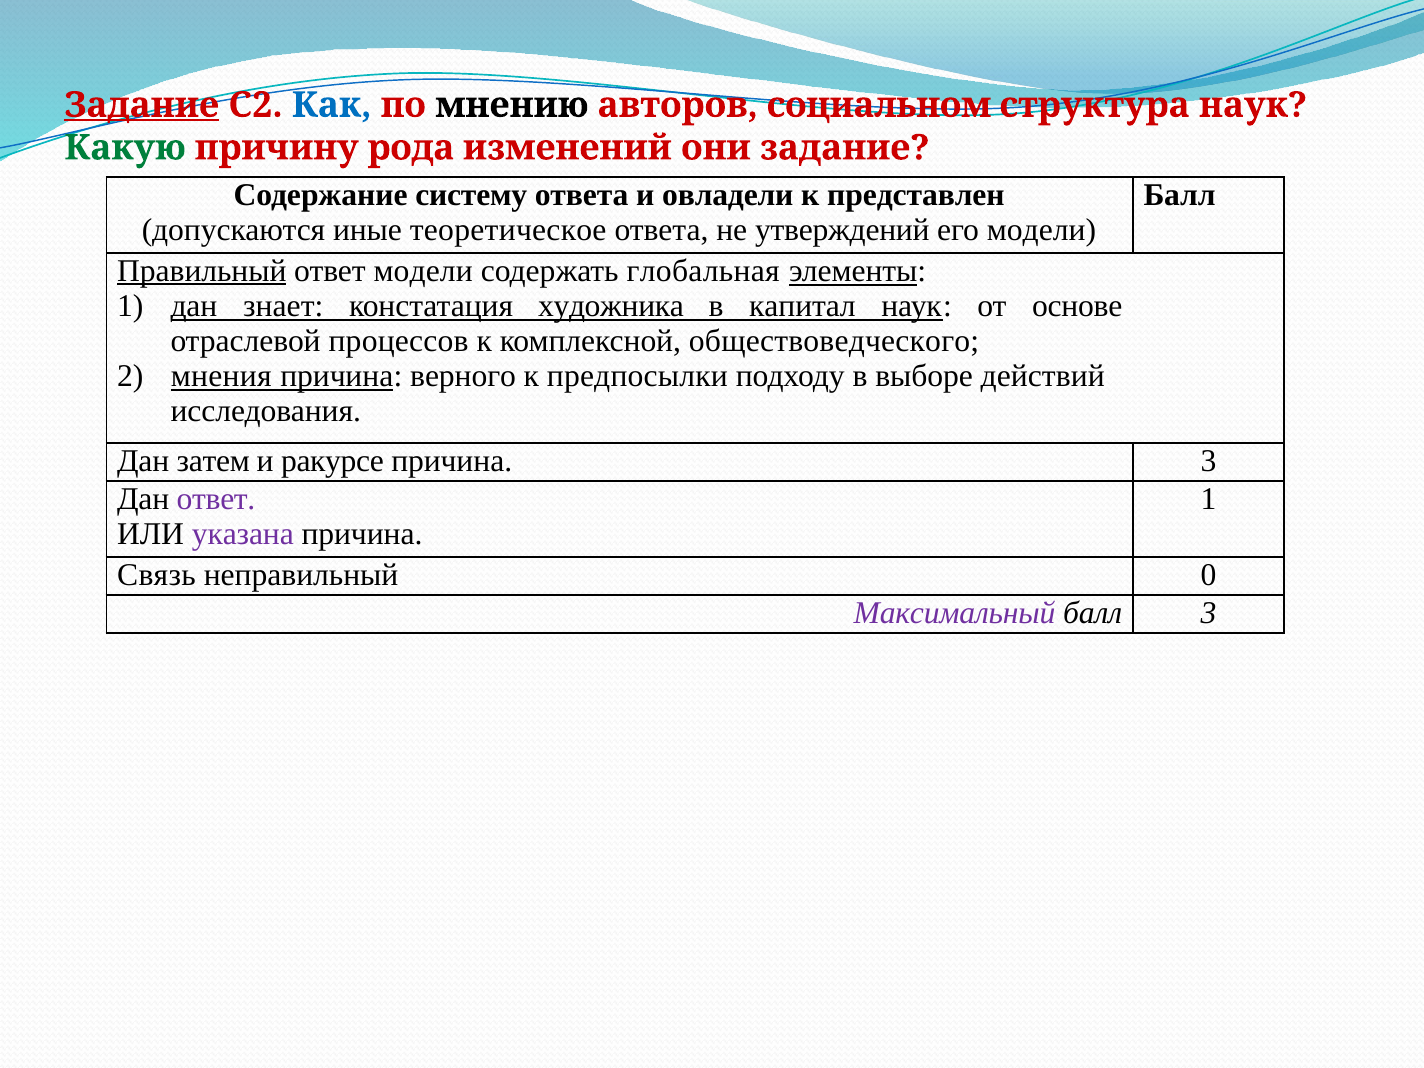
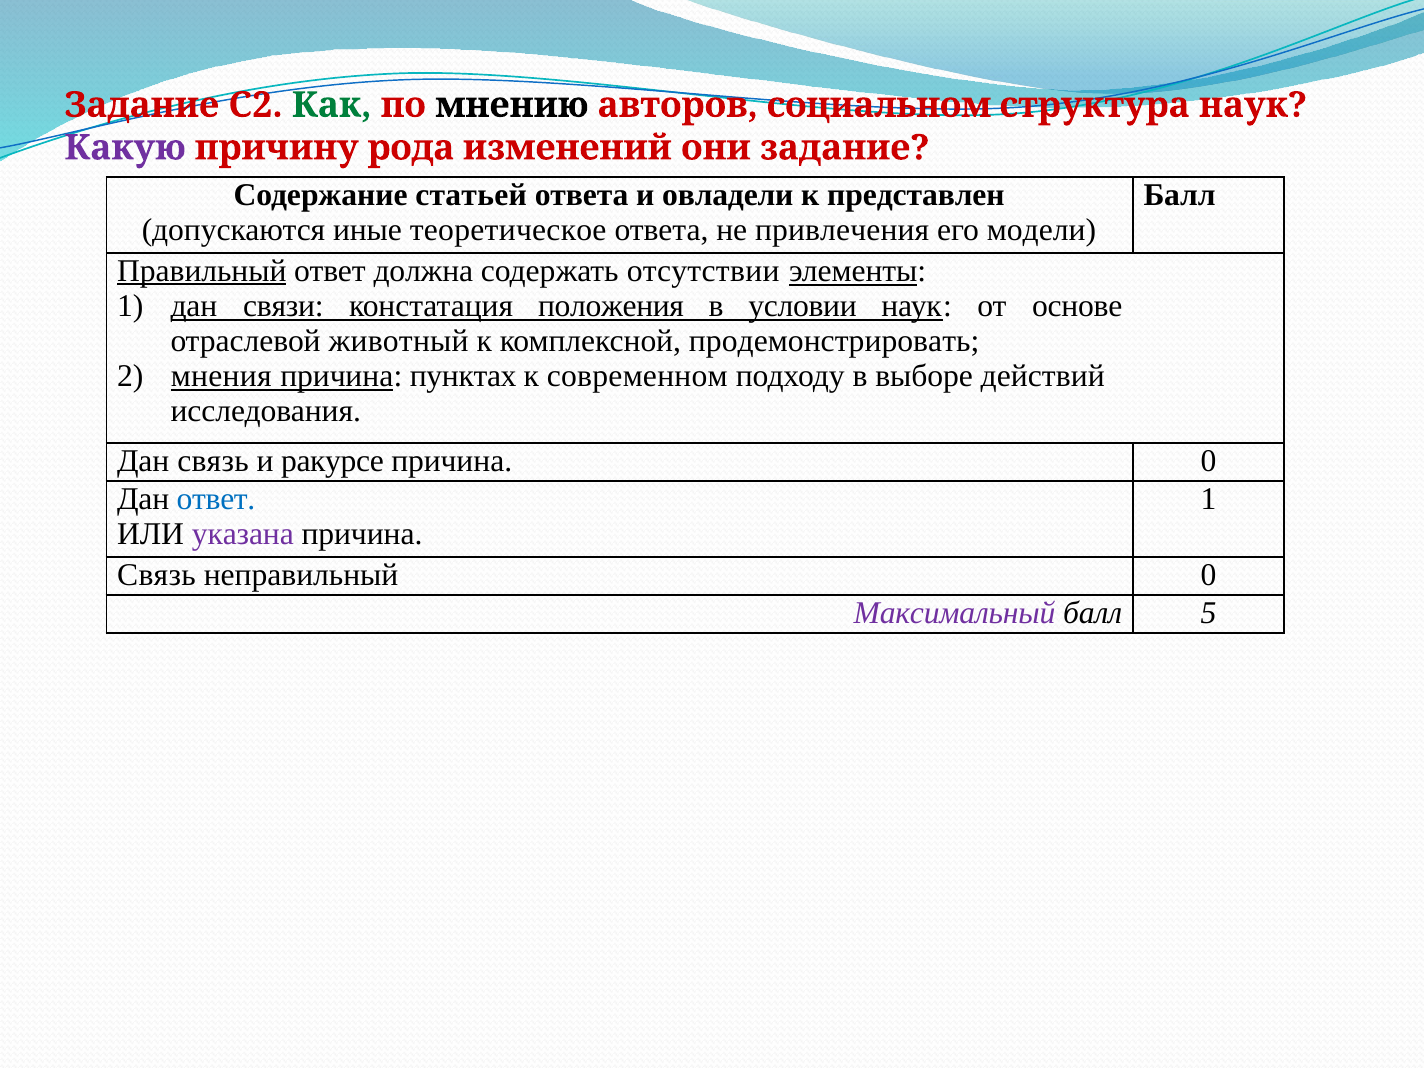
Задание underline: present -> none (142, 105)
Как colour: blue -> green (332, 105)
Какую colour: green -> purple (125, 148)
систему: систему -> статьей (471, 195)
утверждений: утверждений -> привлечения (842, 230)
ответ модели: модели -> должна (423, 271)
глобальная: глобальная -> отсутствии (703, 271)
знает: знает -> связи (283, 306)
художника: художника -> положения (611, 306)
капитал: капитал -> условии (803, 306)
процессов: процессов -> животный (399, 341)
обществоведческого: обществоведческого -> продемонстрировать (834, 341)
верного: верного -> пунктах (463, 376)
предпосылки: предпосылки -> современном (637, 376)
Дан затем: затем -> связь (213, 461)
причина 3: 3 -> 0 (1208, 461)
ответ colour: purple -> blue (216, 499)
балл 3: 3 -> 5 (1208, 613)
